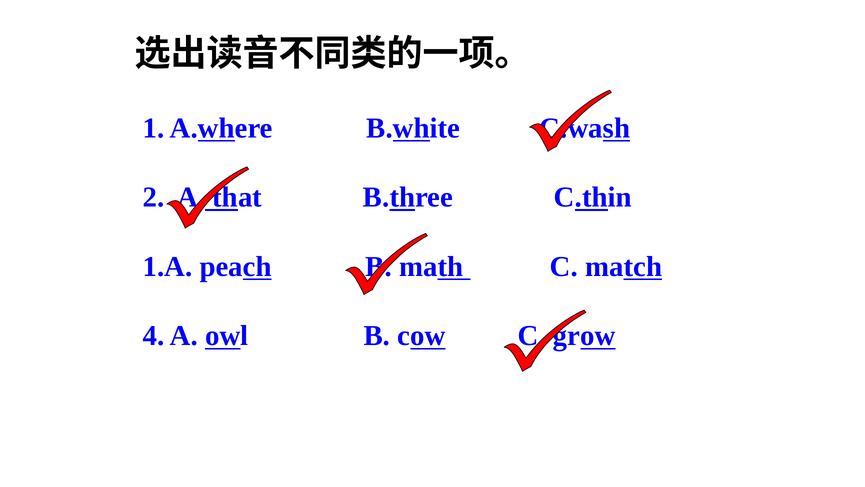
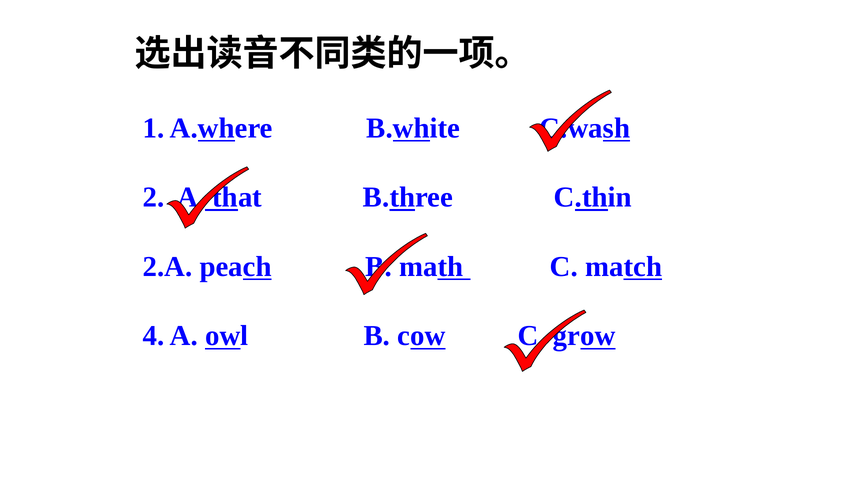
1.A: 1.A -> 2.A (168, 266)
